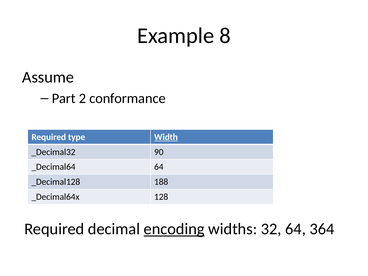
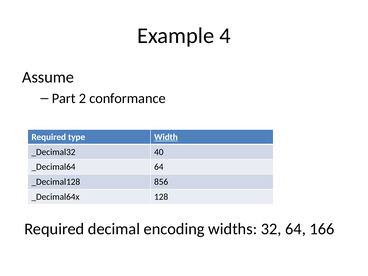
8: 8 -> 4 (225, 36)
90: 90 -> 40 (159, 152)
188: 188 -> 856 (161, 182)
encoding underline: present -> none (174, 229)
364: 364 -> 166 (322, 229)
